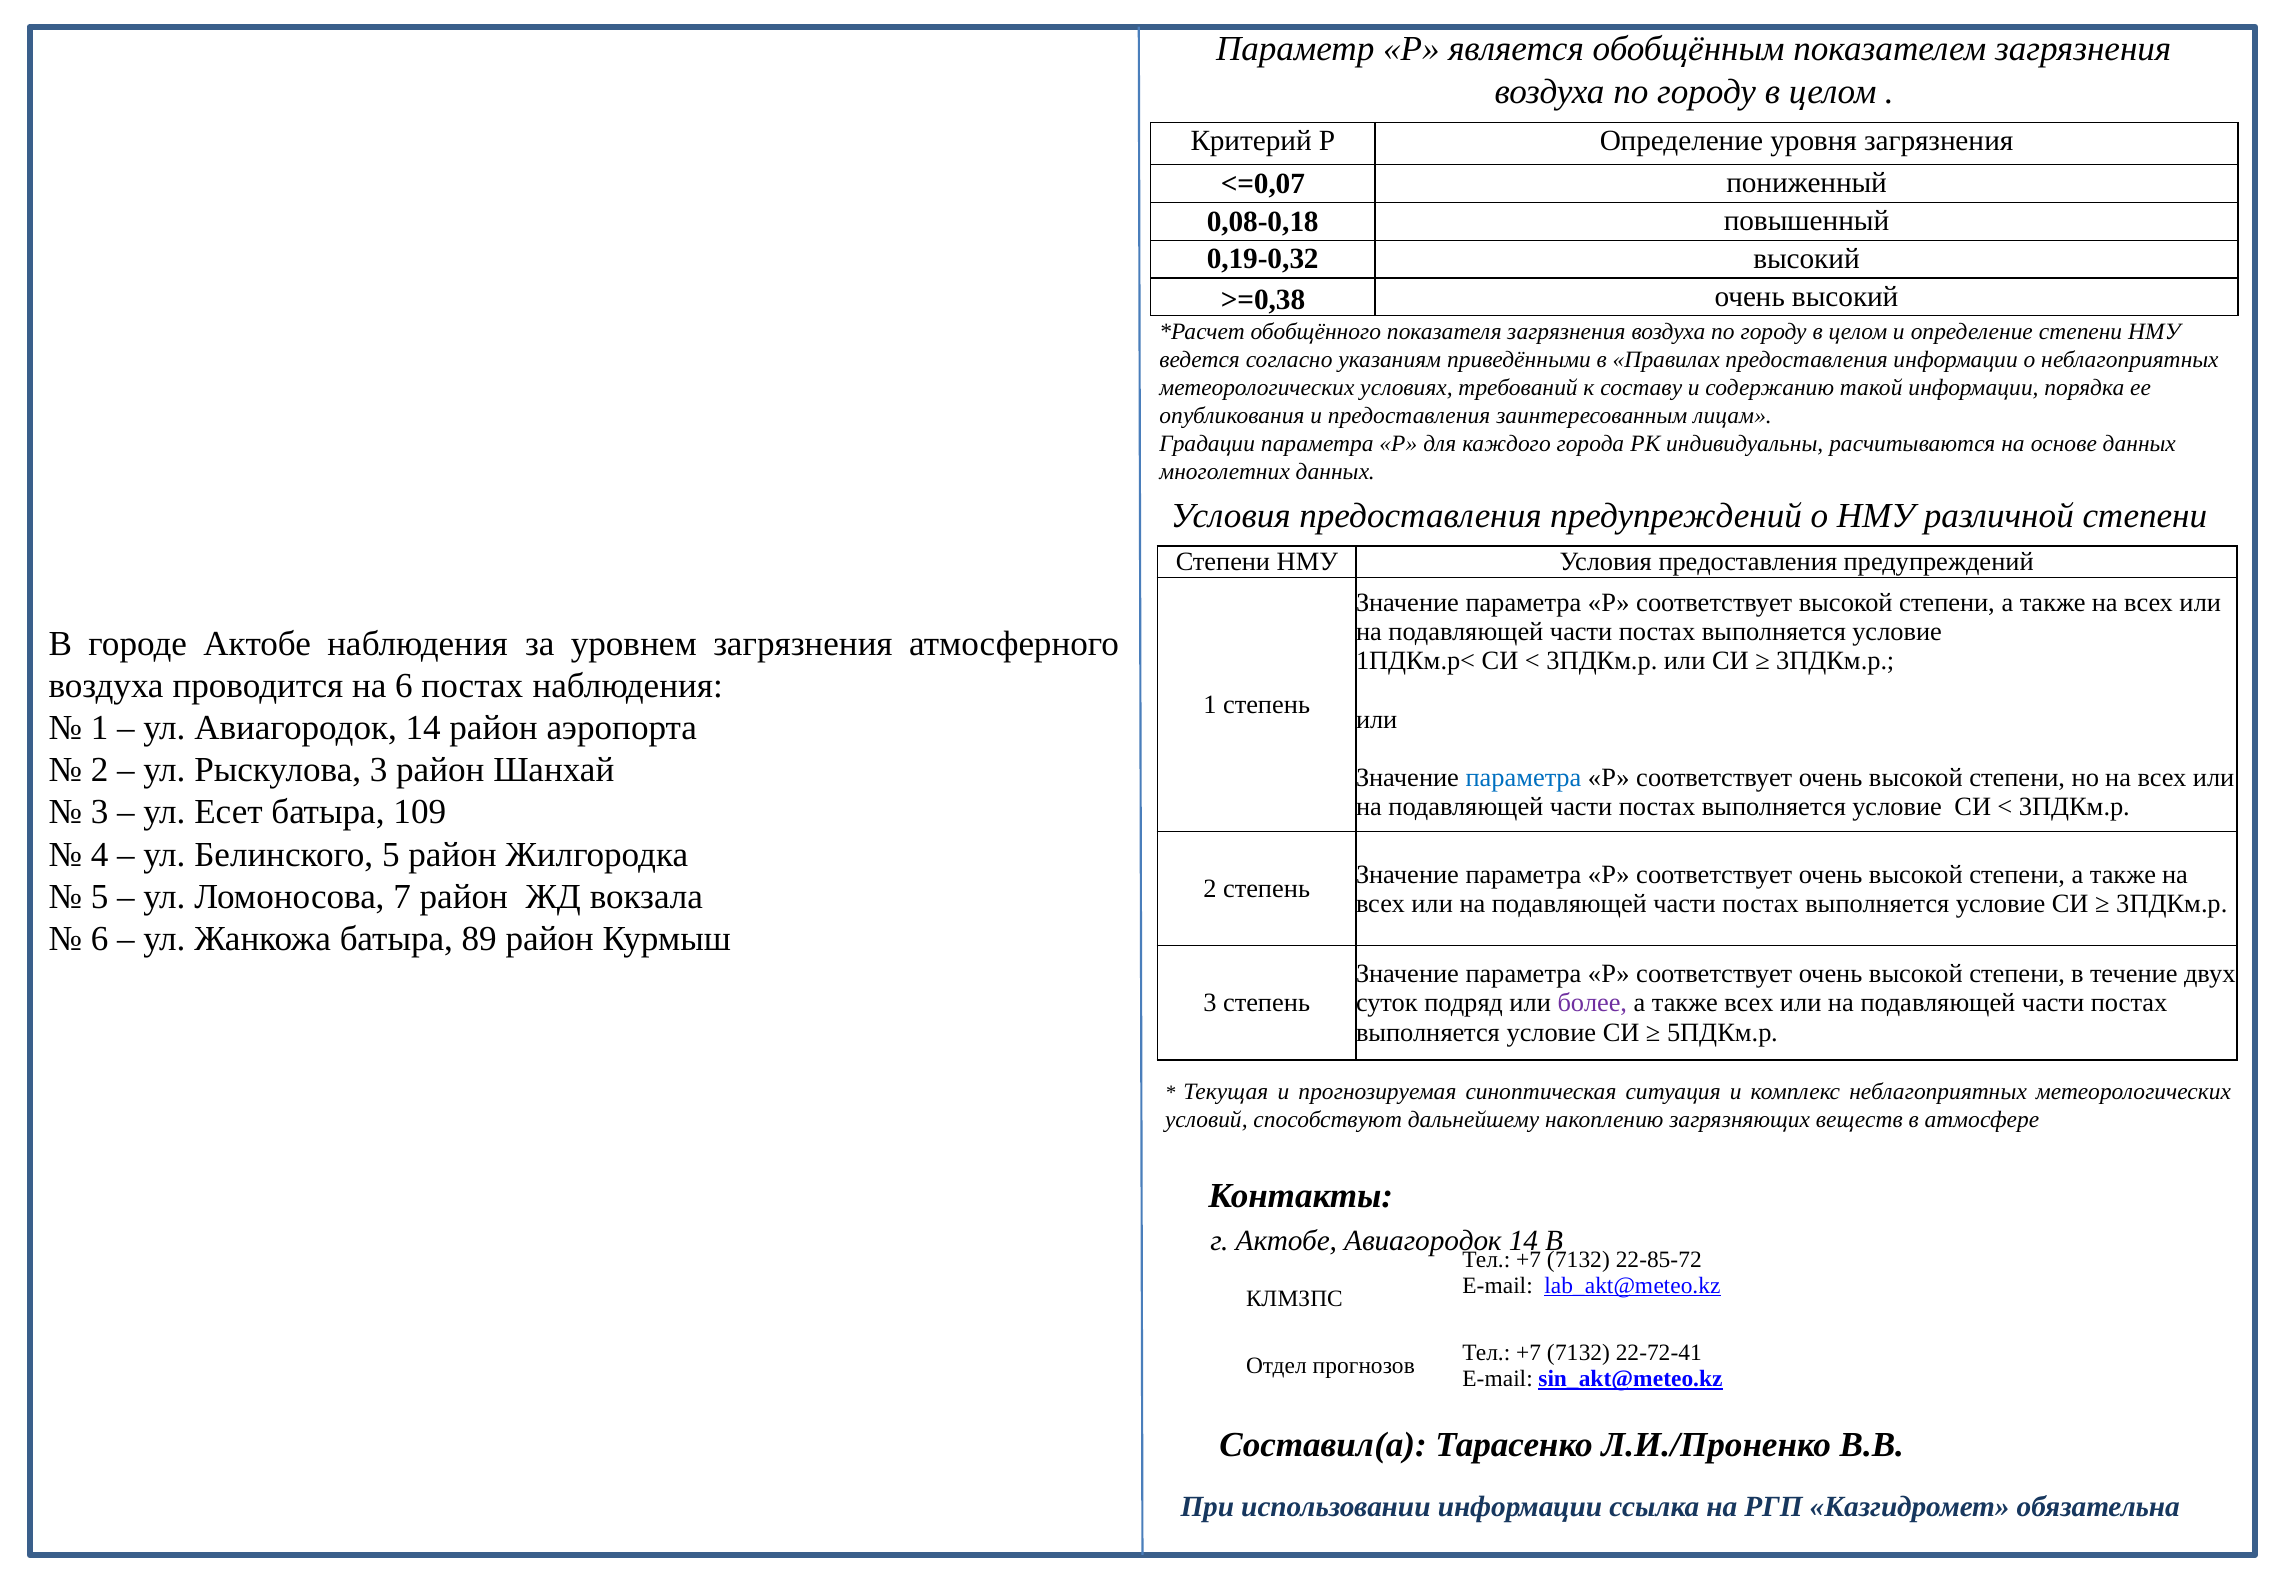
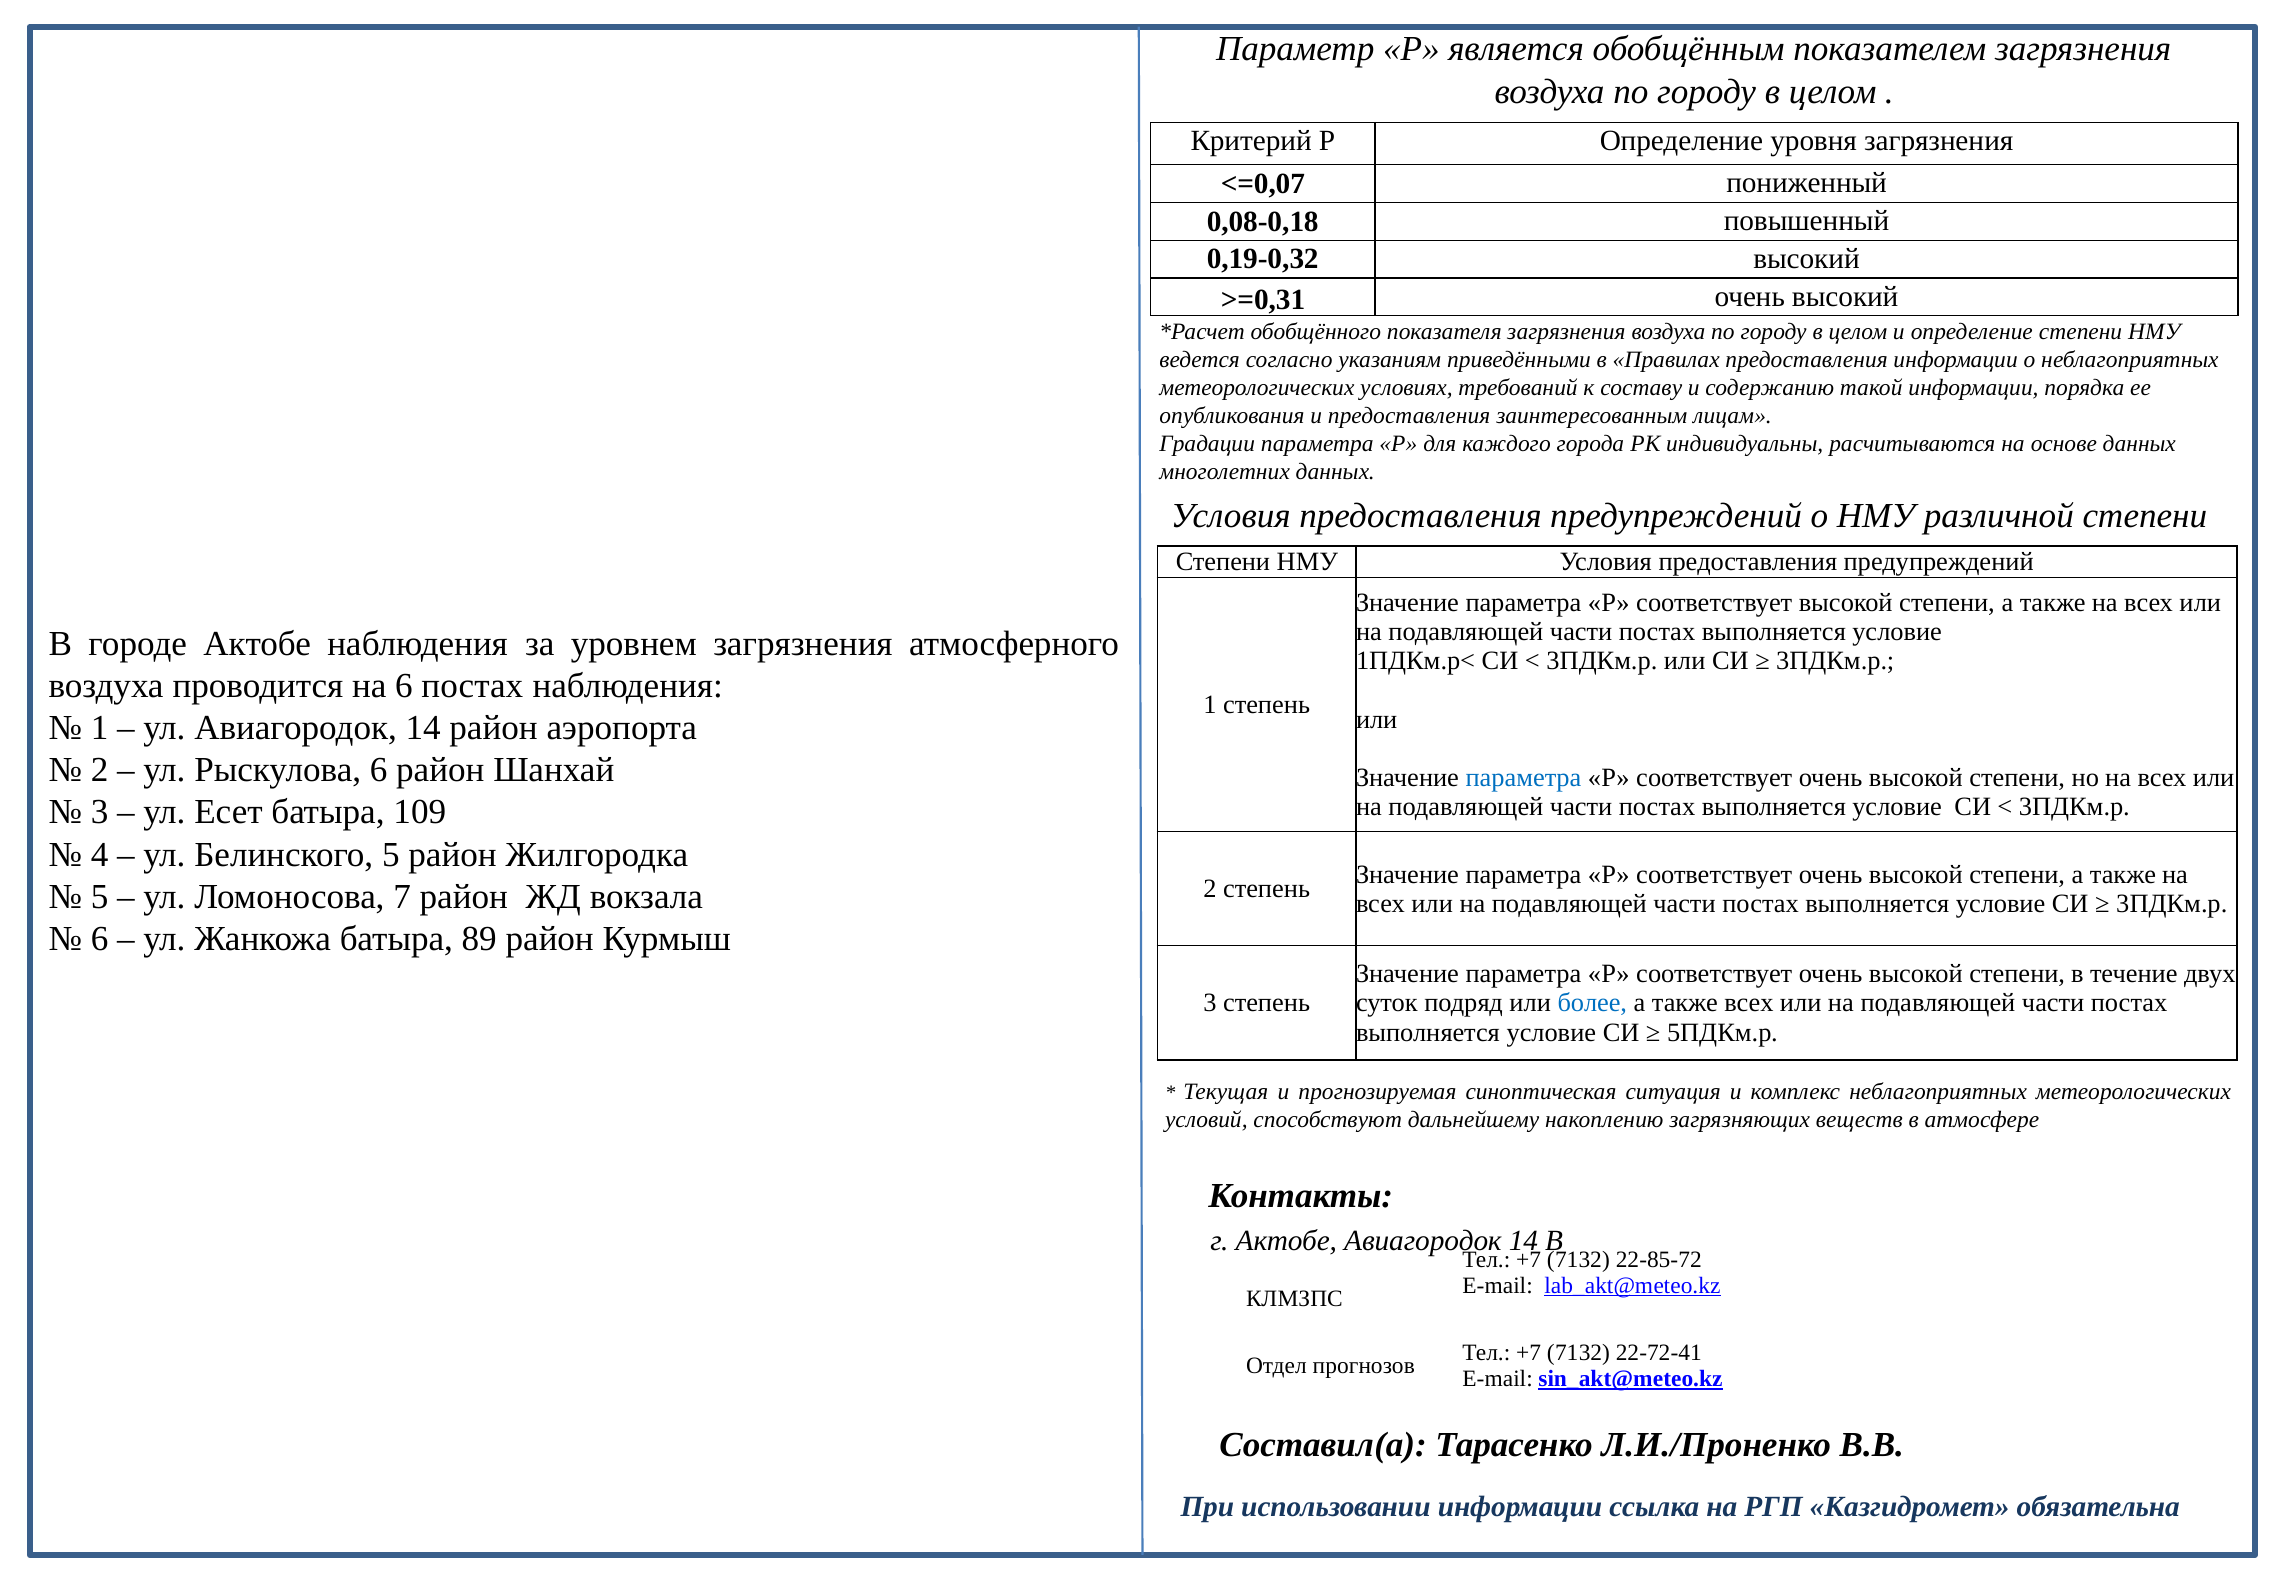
>=0,38: >=0,38 -> >=0,31 (1263, 300)
Рыскулова 3: 3 -> 6 (379, 770)
более colour: purple -> blue (1592, 1003)
